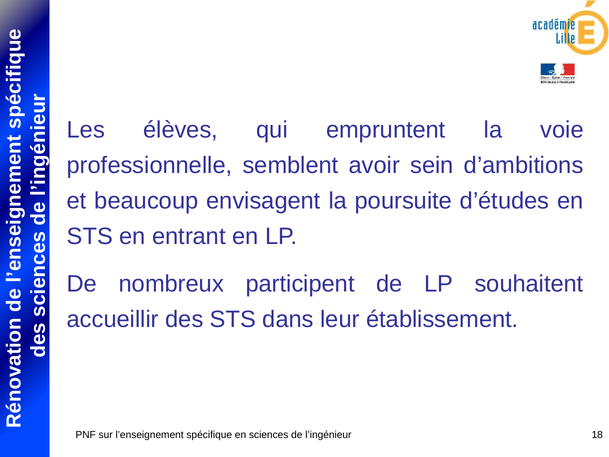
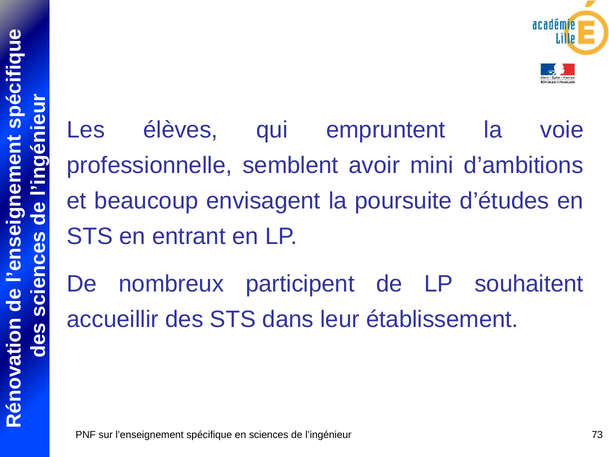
sein: sein -> mini (432, 165)
18: 18 -> 73 (597, 435)
